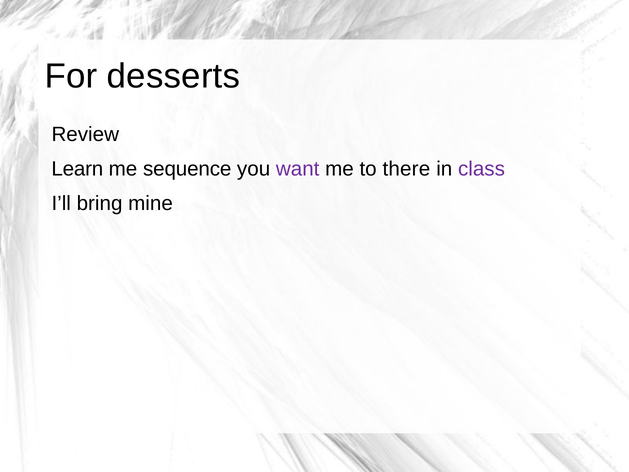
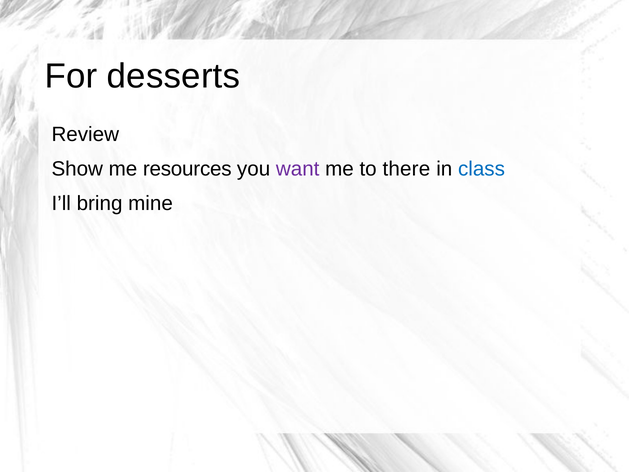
Learn: Learn -> Show (77, 169)
sequence: sequence -> resources (187, 169)
class colour: purple -> blue (481, 169)
